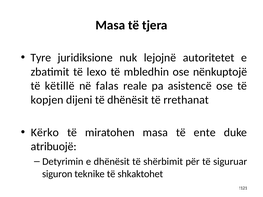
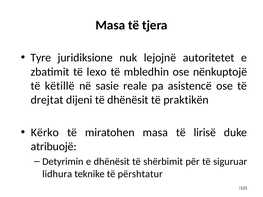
falas: falas -> sasie (107, 86)
kopjen: kopjen -> drejtat (47, 100)
rrethanat: rrethanat -> praktikën (186, 100)
ente: ente -> lirisë (205, 133)
siguron: siguron -> lidhura (57, 174)
shkaktohet: shkaktohet -> përshtatur (140, 174)
